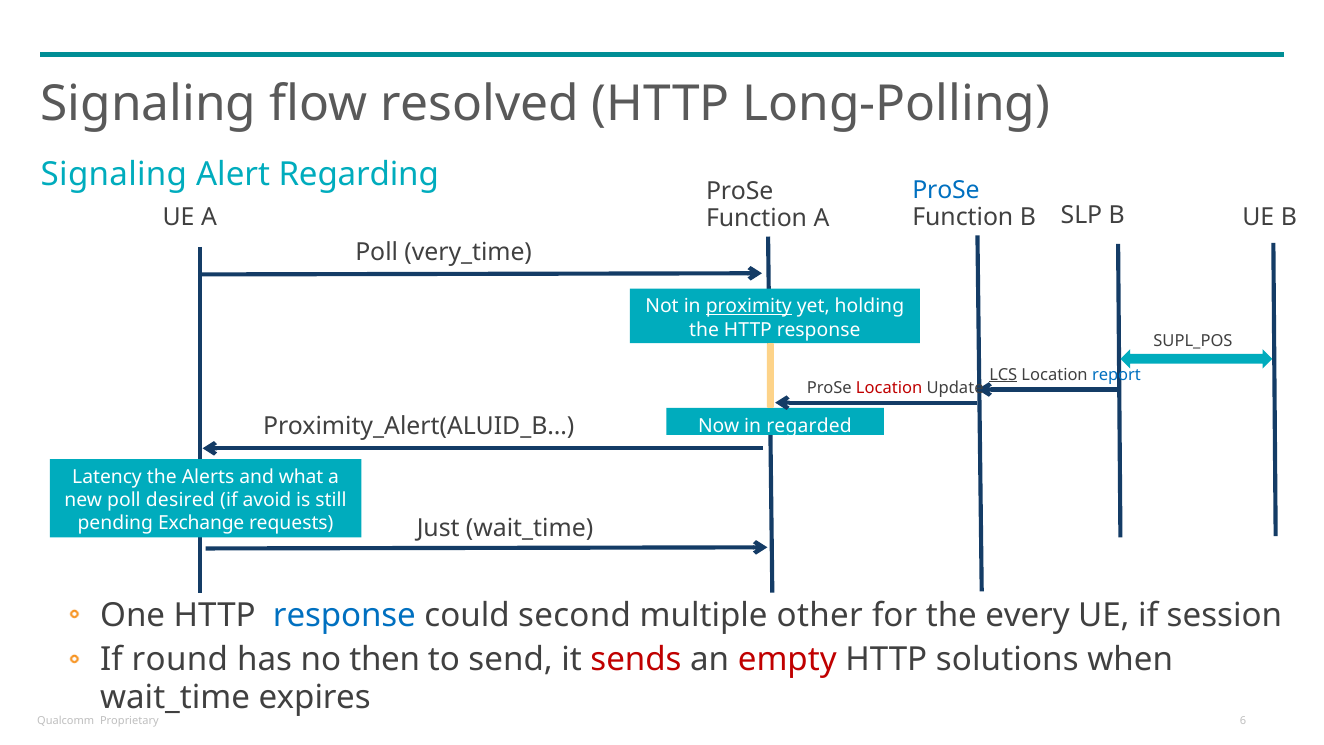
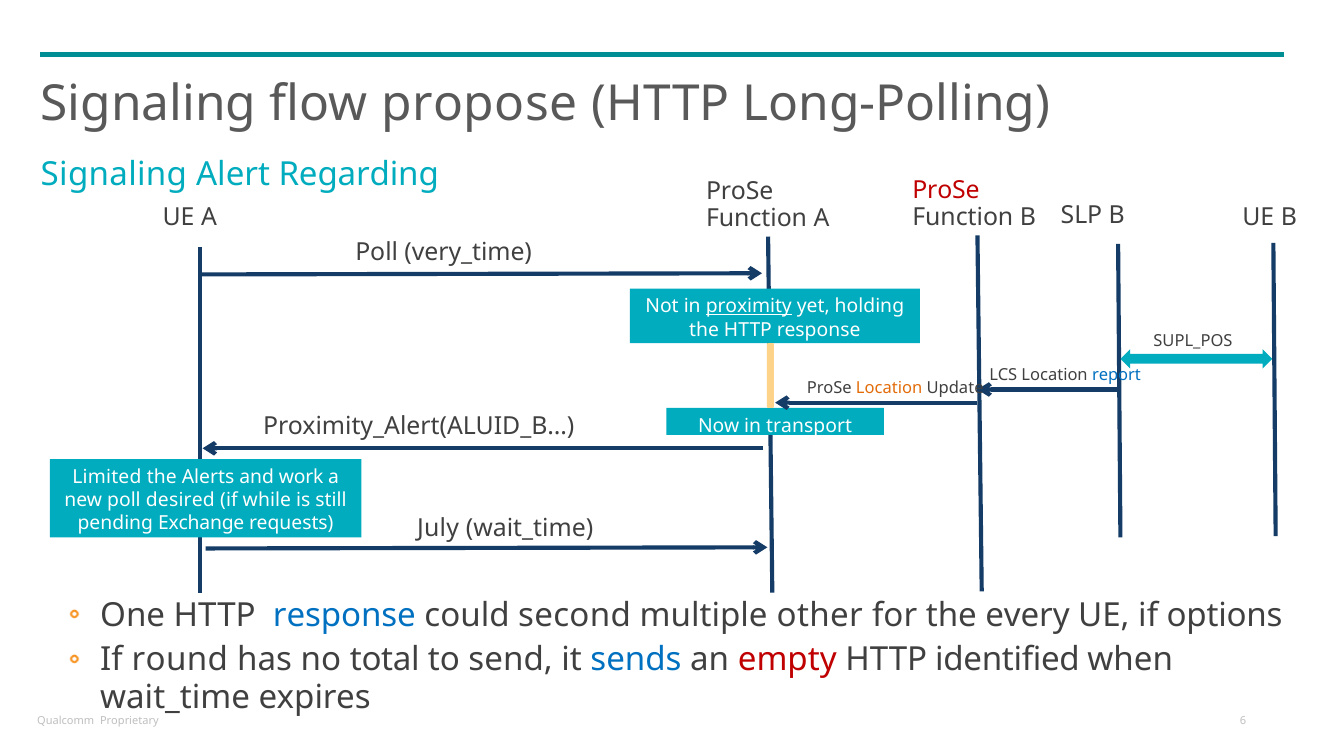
resolved: resolved -> propose (479, 105)
ProSe colour: blue -> red (946, 190)
LCS underline: present -> none (1003, 375)
Location colour: red -> orange (889, 388)
regarded: regarded -> transport (809, 426)
Latency: Latency -> Limited (107, 477)
what: what -> work (301, 477)
avoid: avoid -> while (267, 500)
Just: Just -> July (438, 528)
session: session -> options (1225, 616)
then: then -> total (385, 660)
sends colour: red -> blue (636, 660)
solutions: solutions -> identified (1008, 660)
